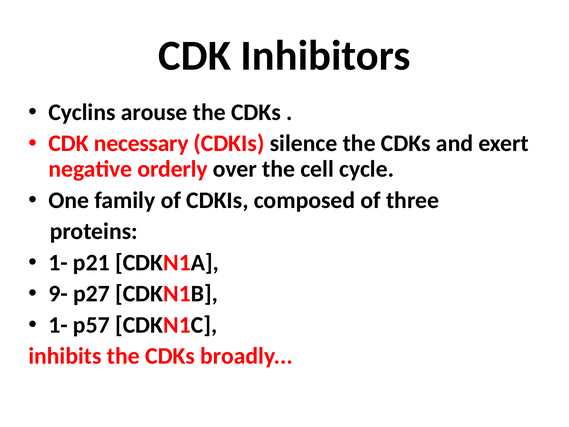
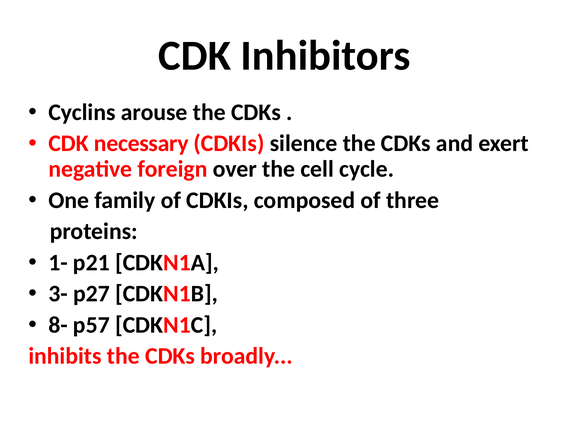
orderly: orderly -> foreign (172, 169)
9-: 9- -> 3- (58, 294)
1-: 1- -> 8- (58, 325)
